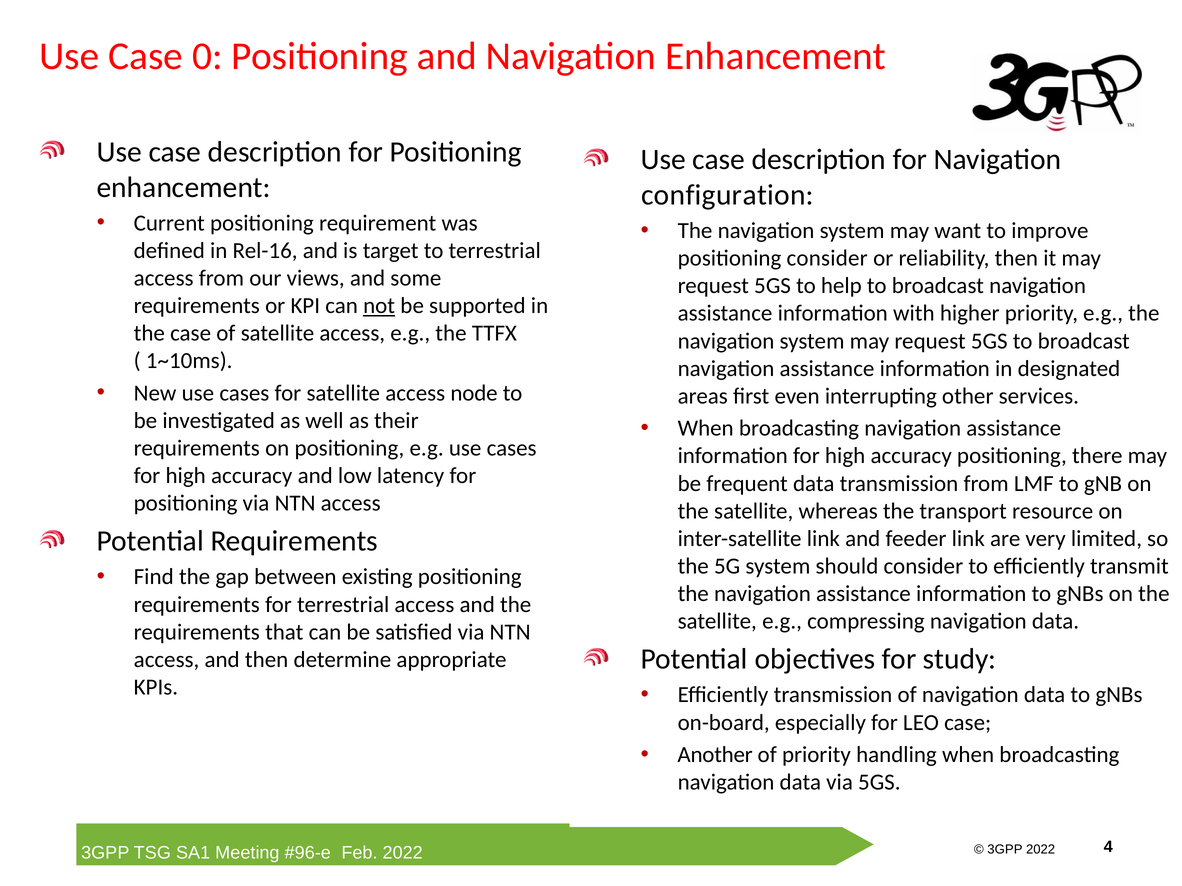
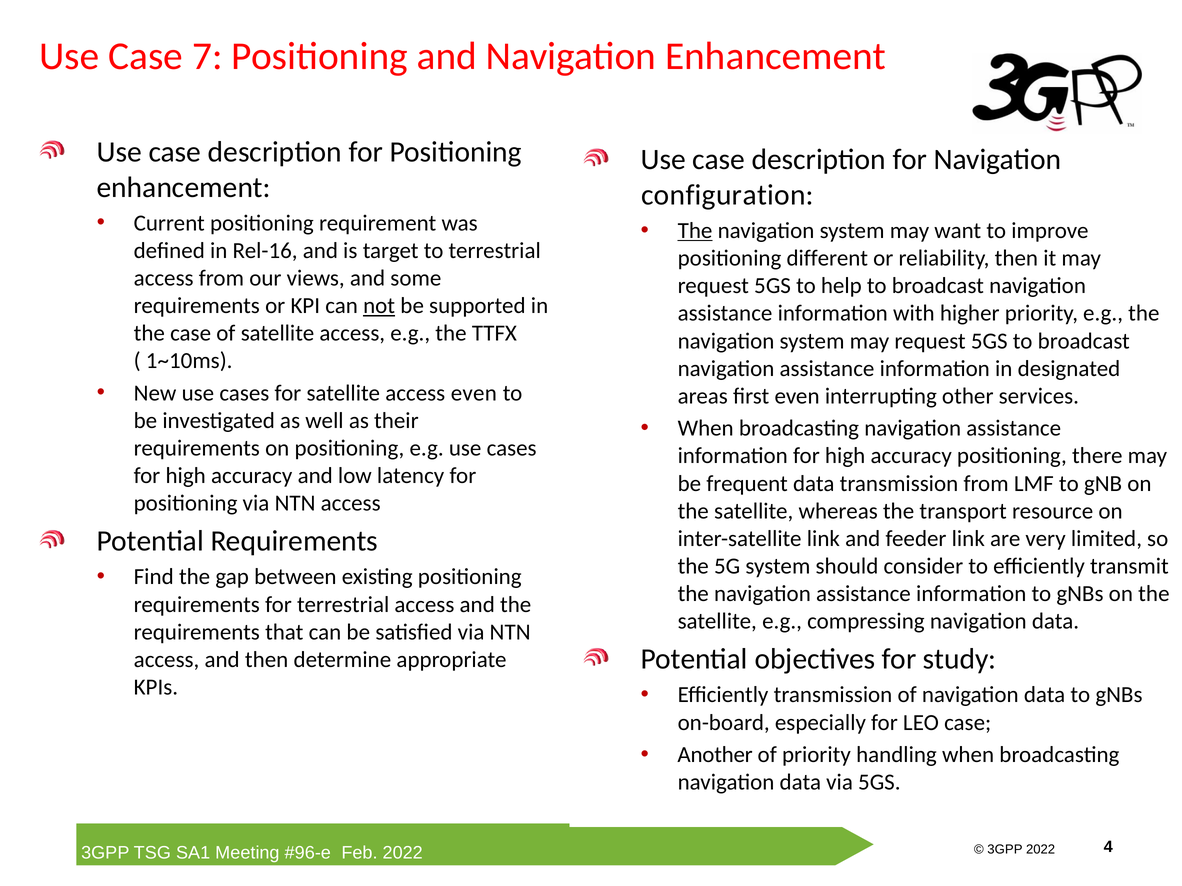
0: 0 -> 7 (207, 56)
The underline: none -> present (695, 231)
positioning consider: consider -> different (827, 258)
access node: node -> even (474, 393)
